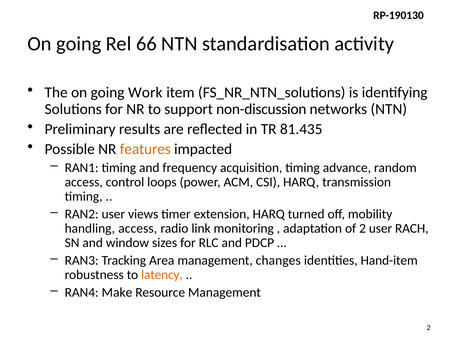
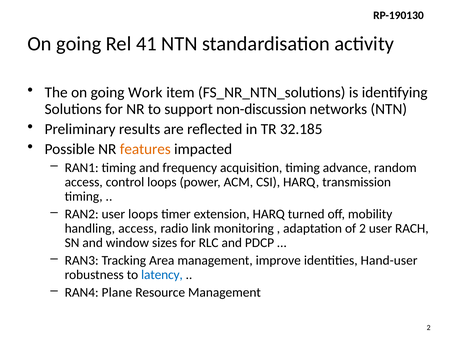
66: 66 -> 41 (146, 44)
81.435: 81.435 -> 32.185 (301, 129)
user views: views -> loops (143, 214)
changes: changes -> improve (278, 261)
Hand-item: Hand-item -> Hand-user (389, 261)
latency colour: orange -> blue (162, 275)
Make: Make -> Plane (117, 293)
